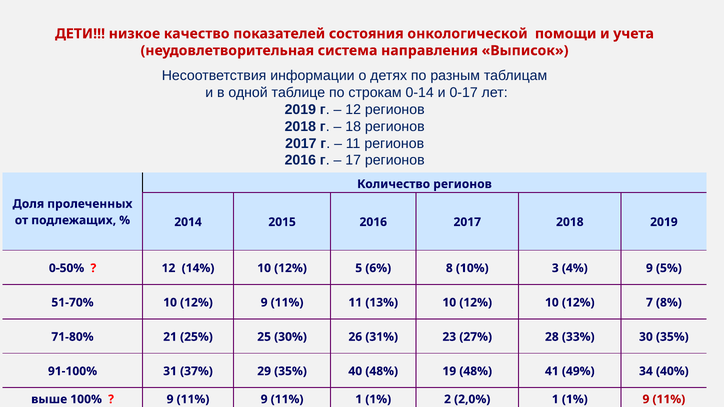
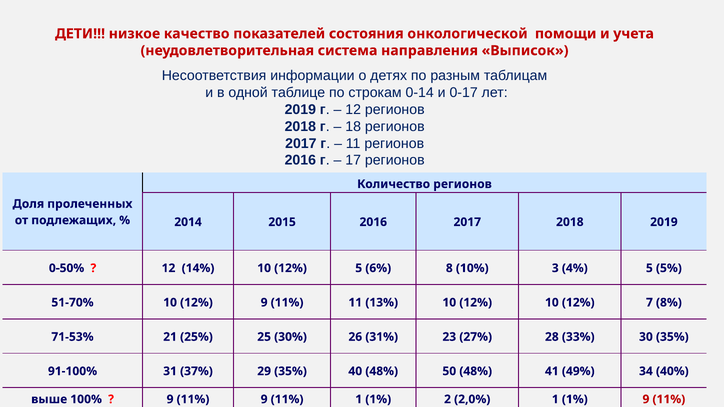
4% 9: 9 -> 5 (649, 268)
71-80%: 71-80% -> 71-53% (72, 337)
19: 19 -> 50 (449, 371)
